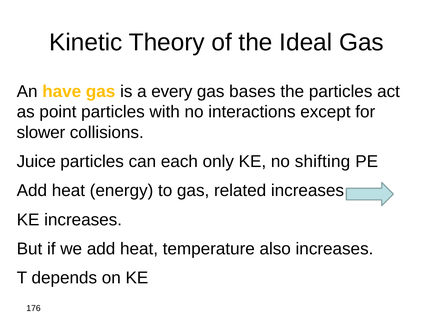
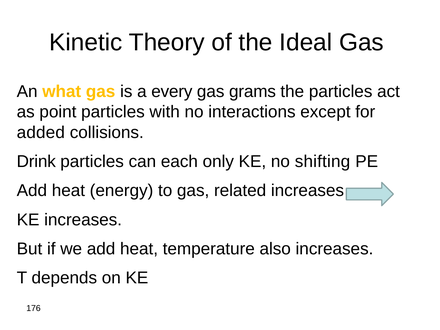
have: have -> what (62, 91)
bases: bases -> grams (252, 91)
slower: slower -> added (41, 132)
Juice: Juice -> Drink (36, 162)
